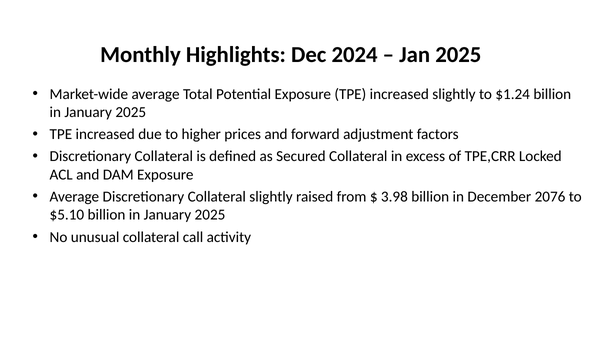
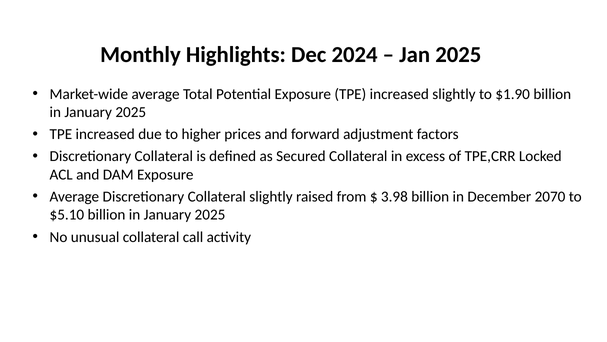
$1.24: $1.24 -> $1.90 (513, 94)
2076: 2076 -> 2070 (550, 196)
